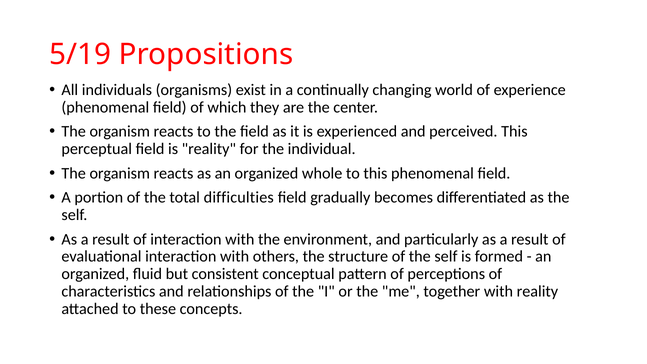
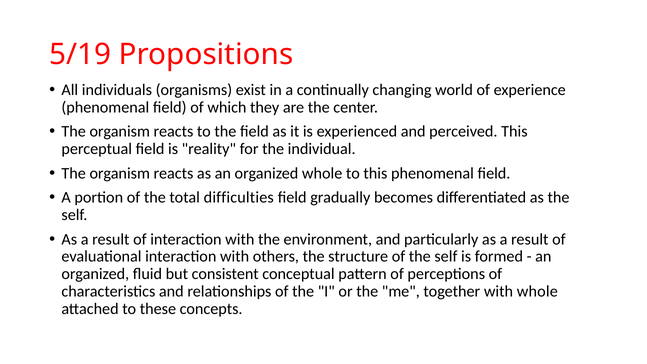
with reality: reality -> whole (537, 292)
